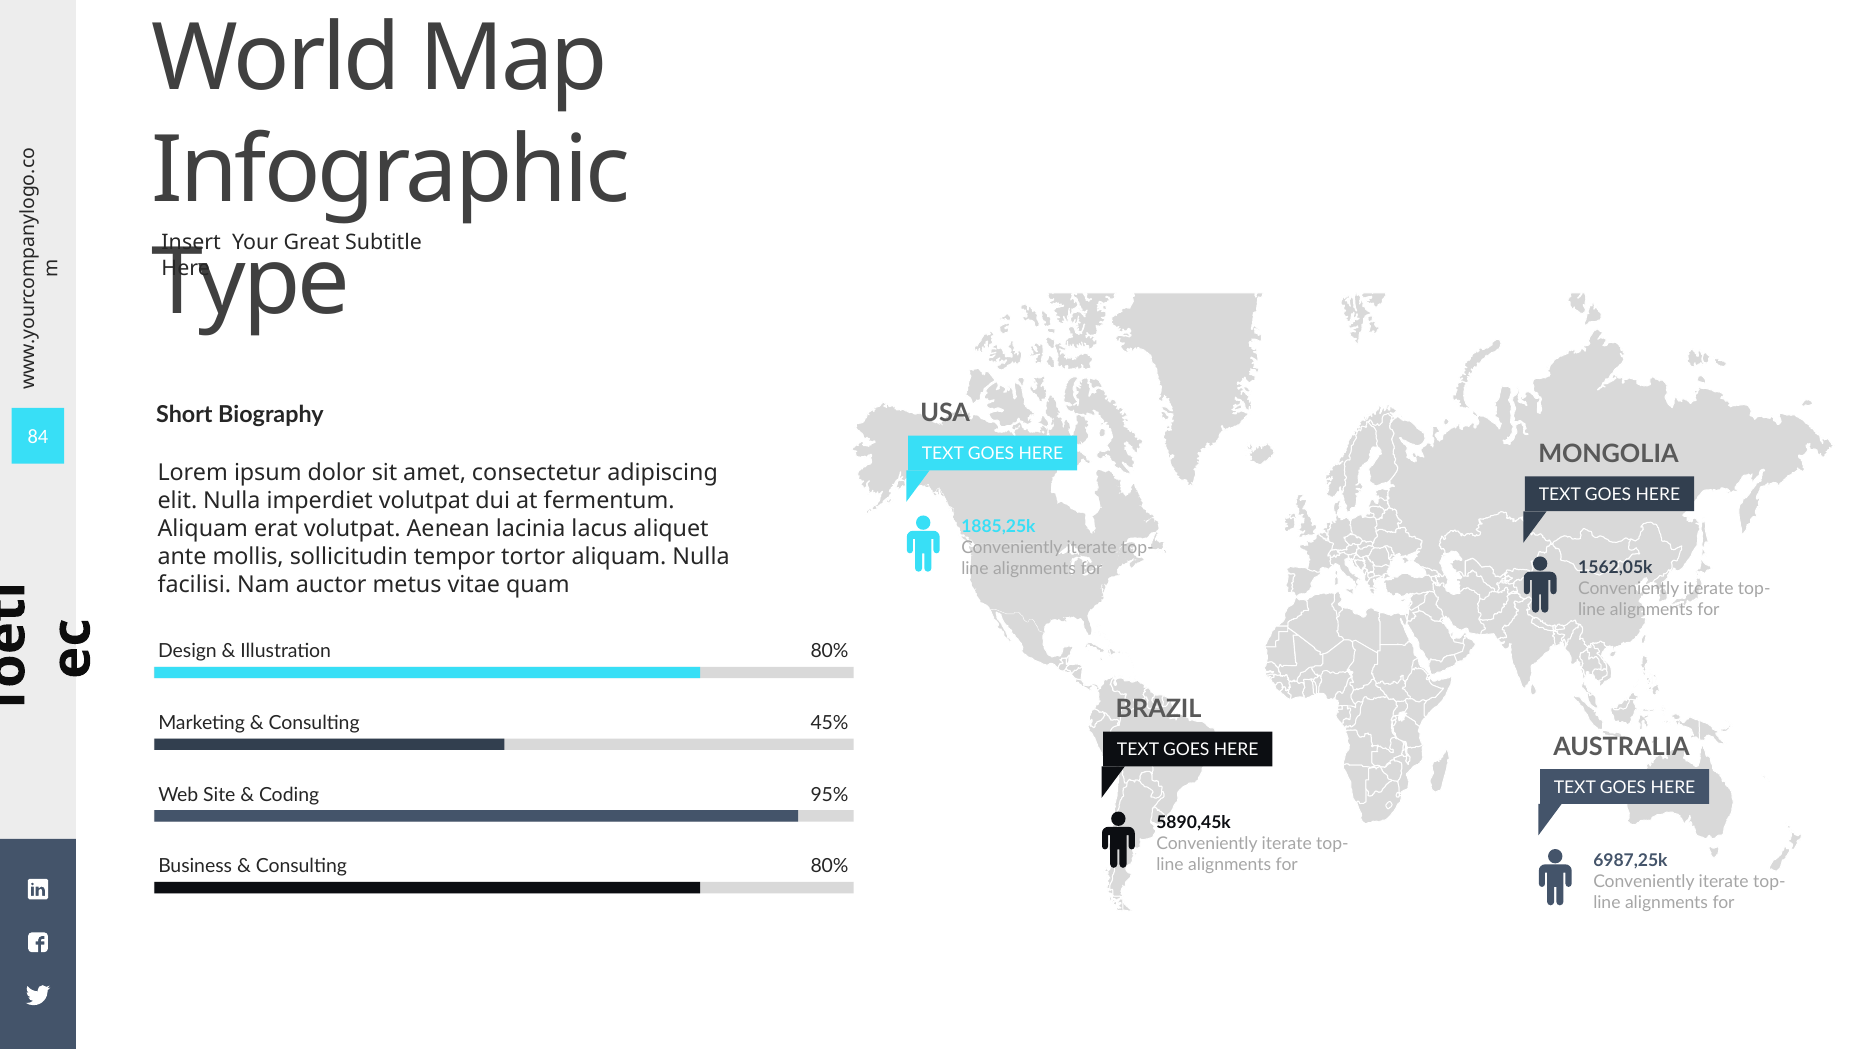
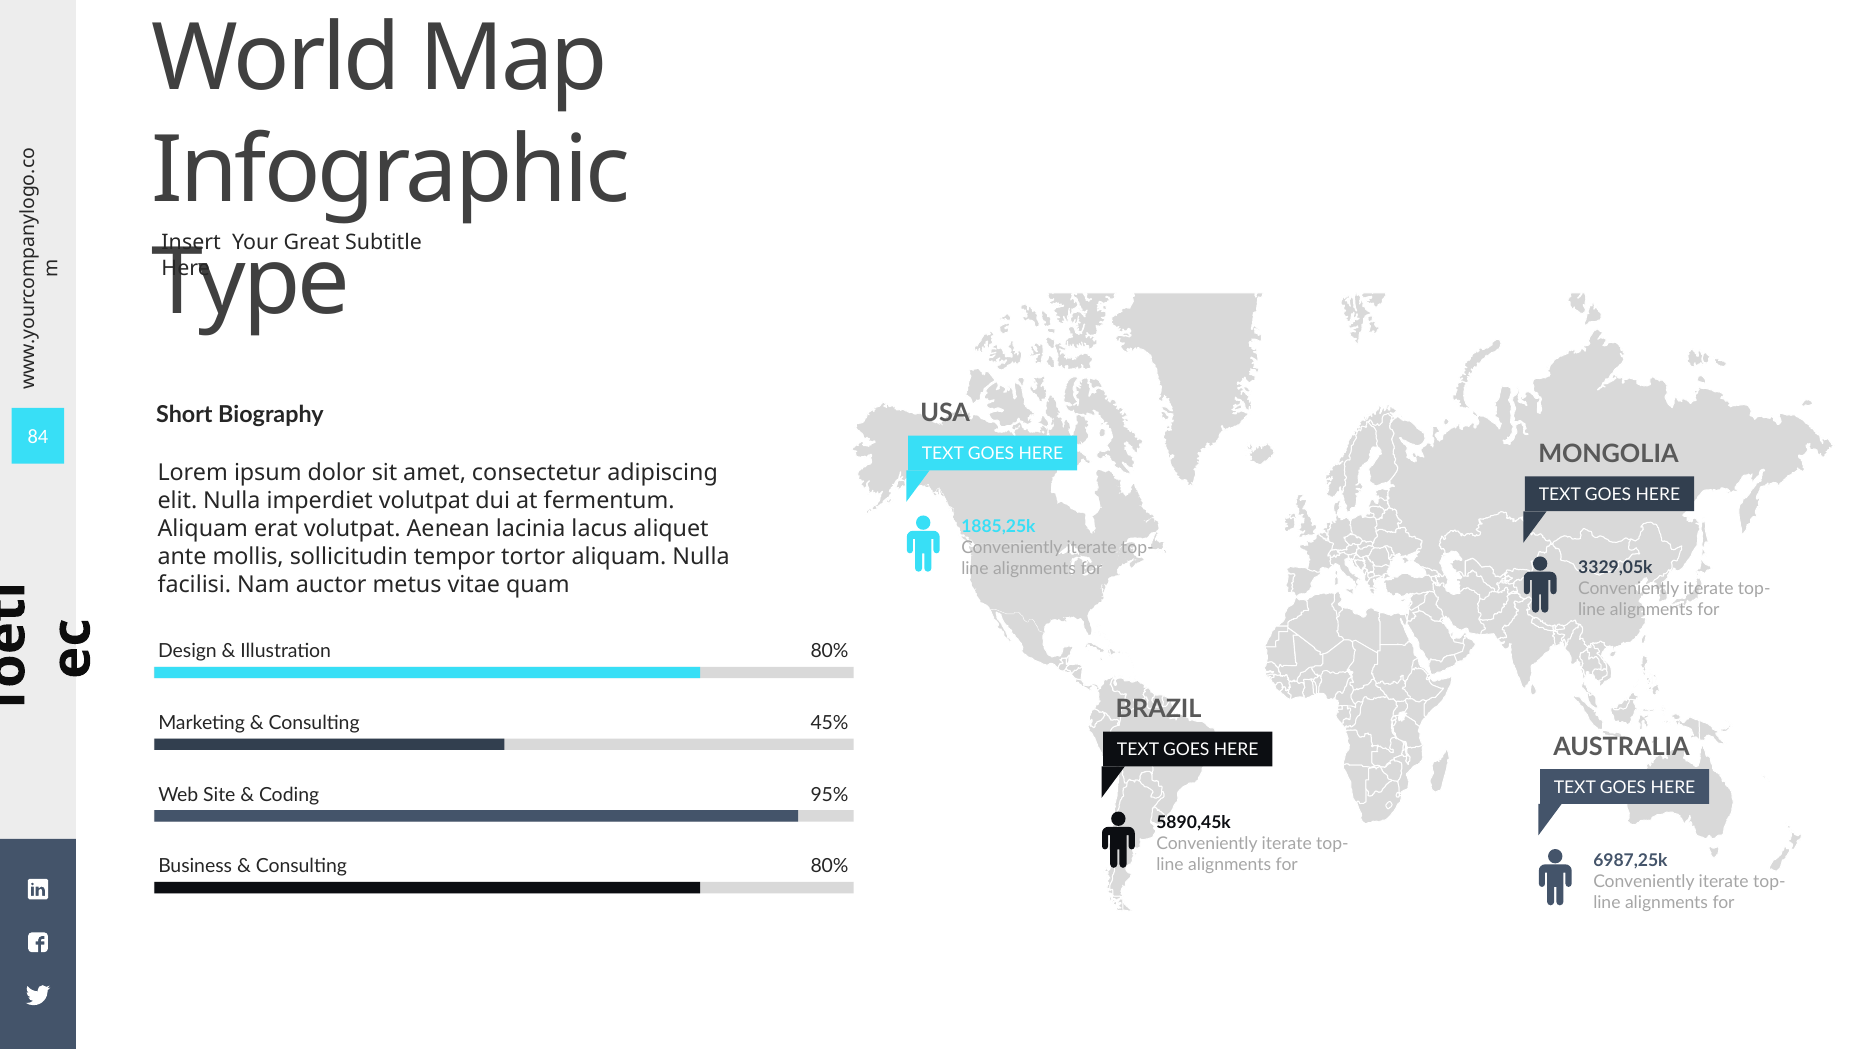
1562,05k: 1562,05k -> 3329,05k (1615, 568)
